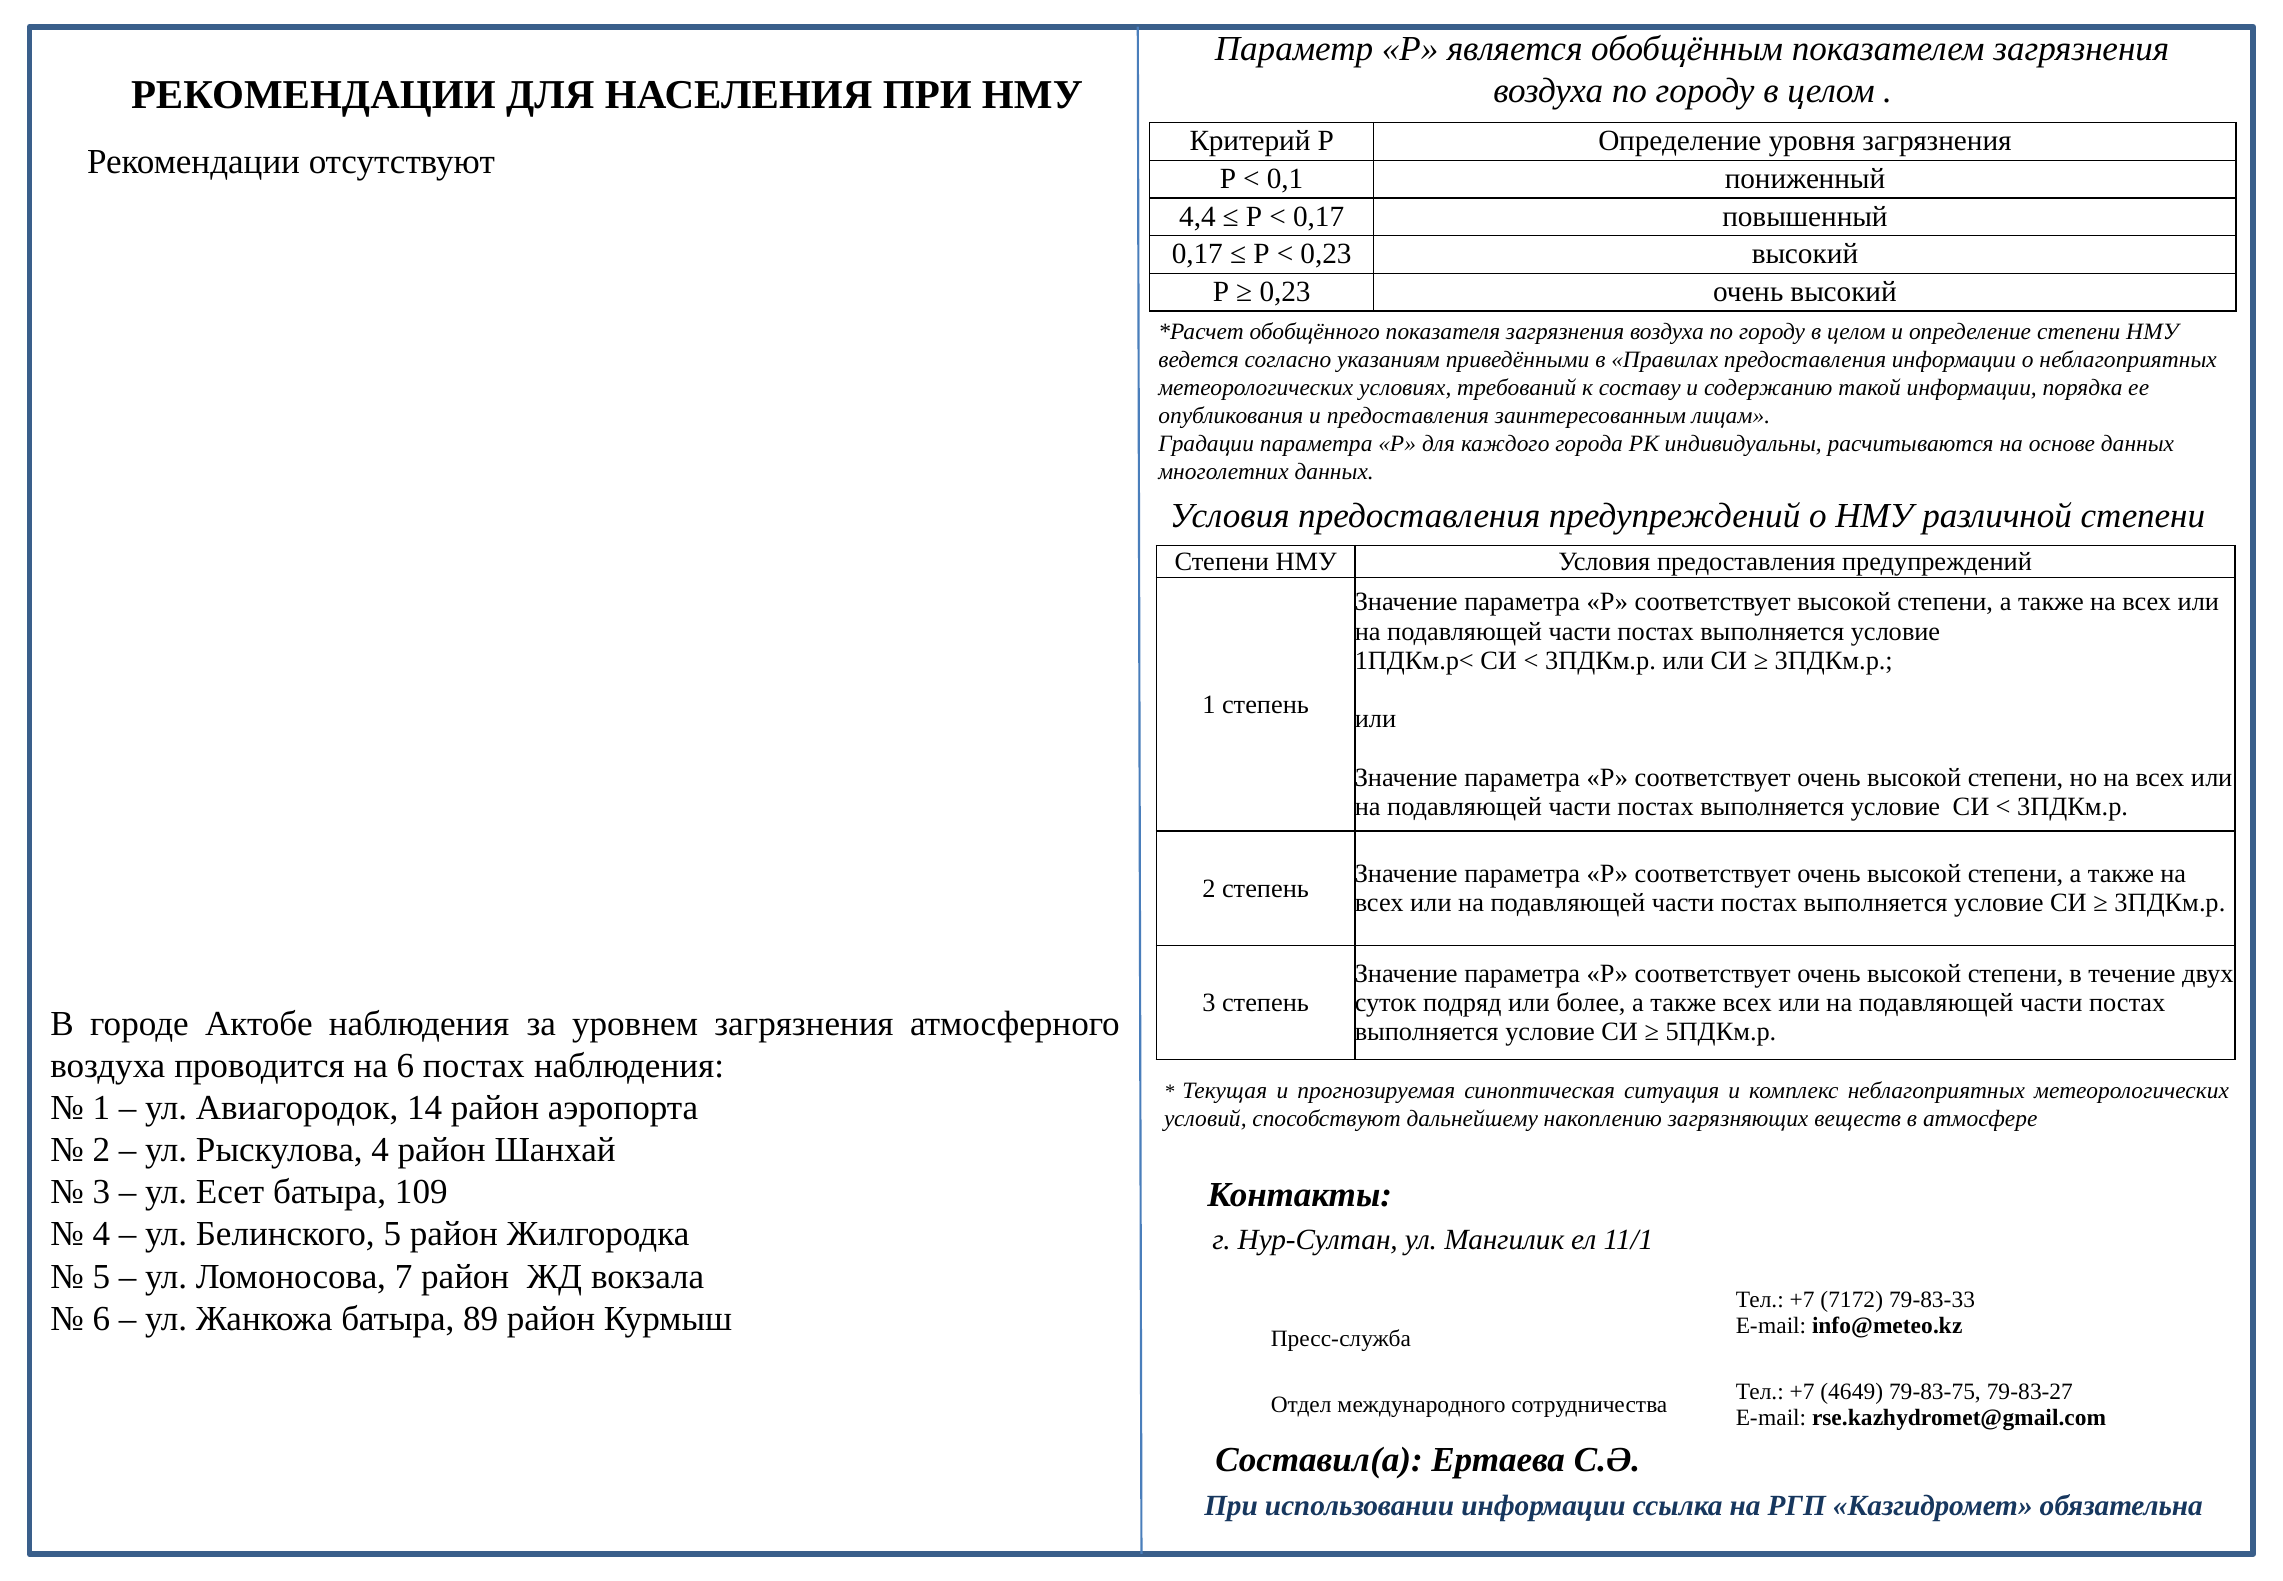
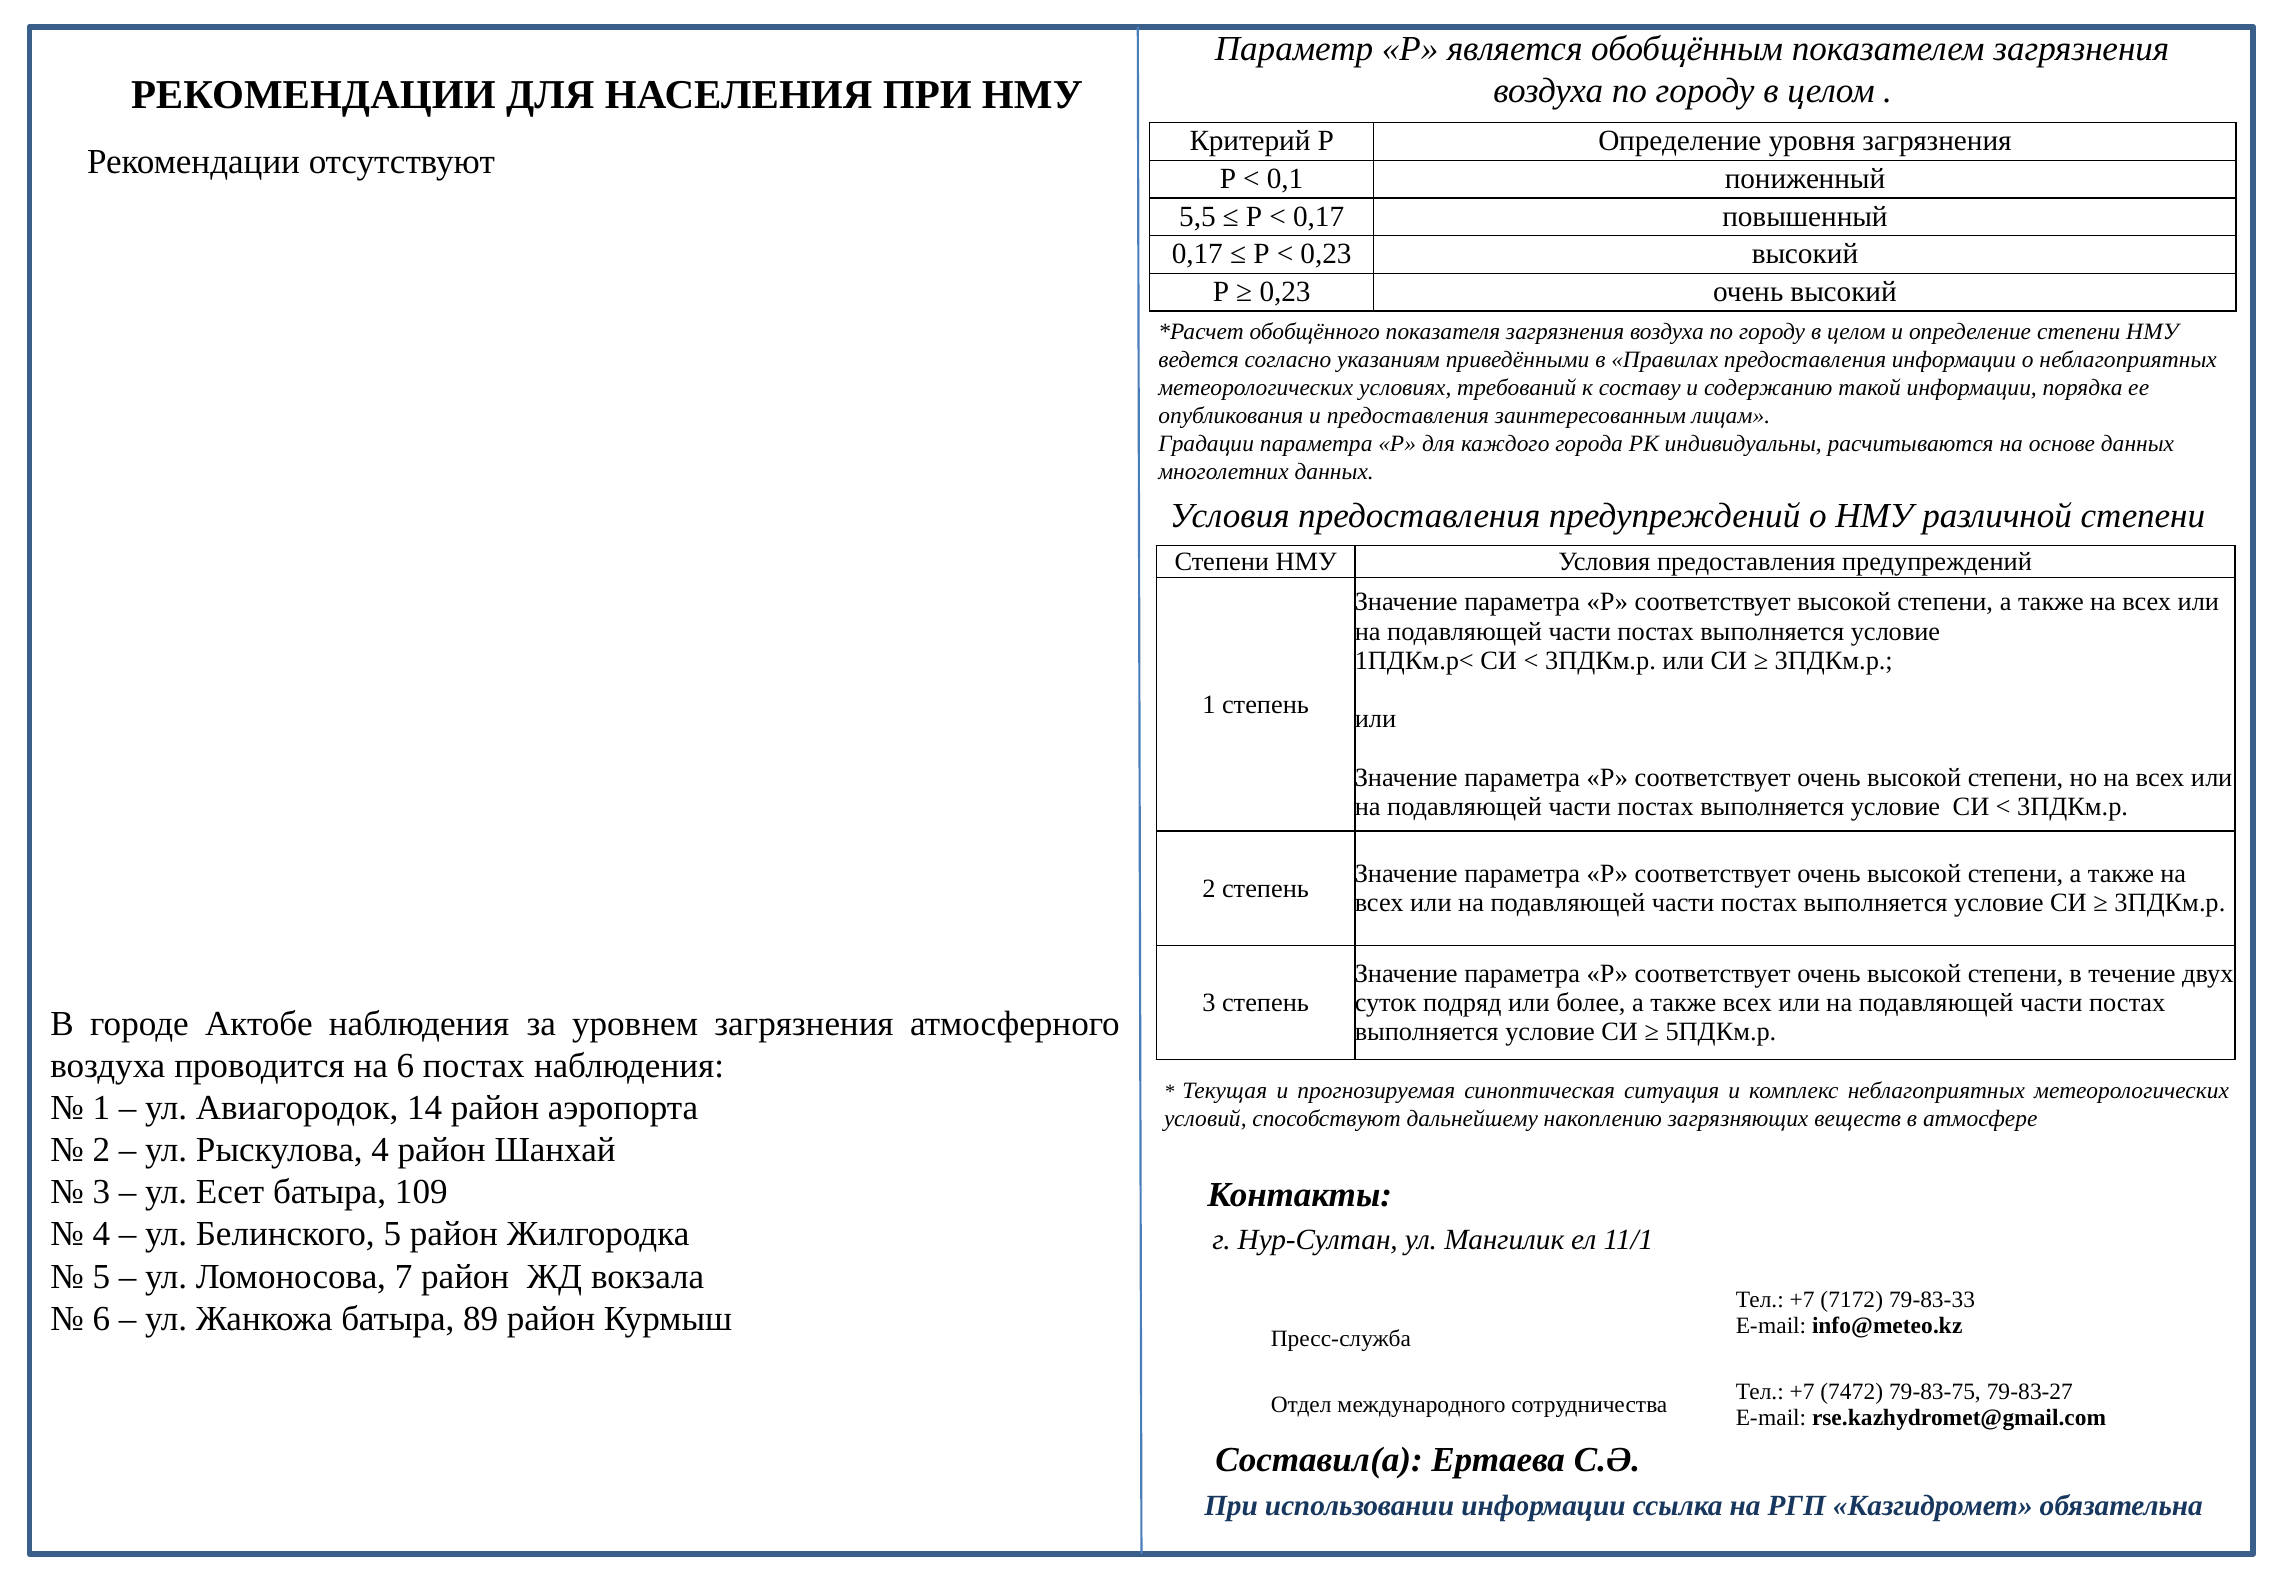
4,4: 4,4 -> 5,5 (1197, 216)
4649: 4649 -> 7472 (1852, 1391)
